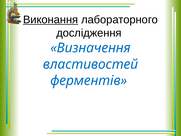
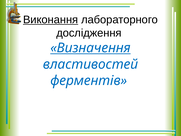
Визначення underline: none -> present (90, 48)
